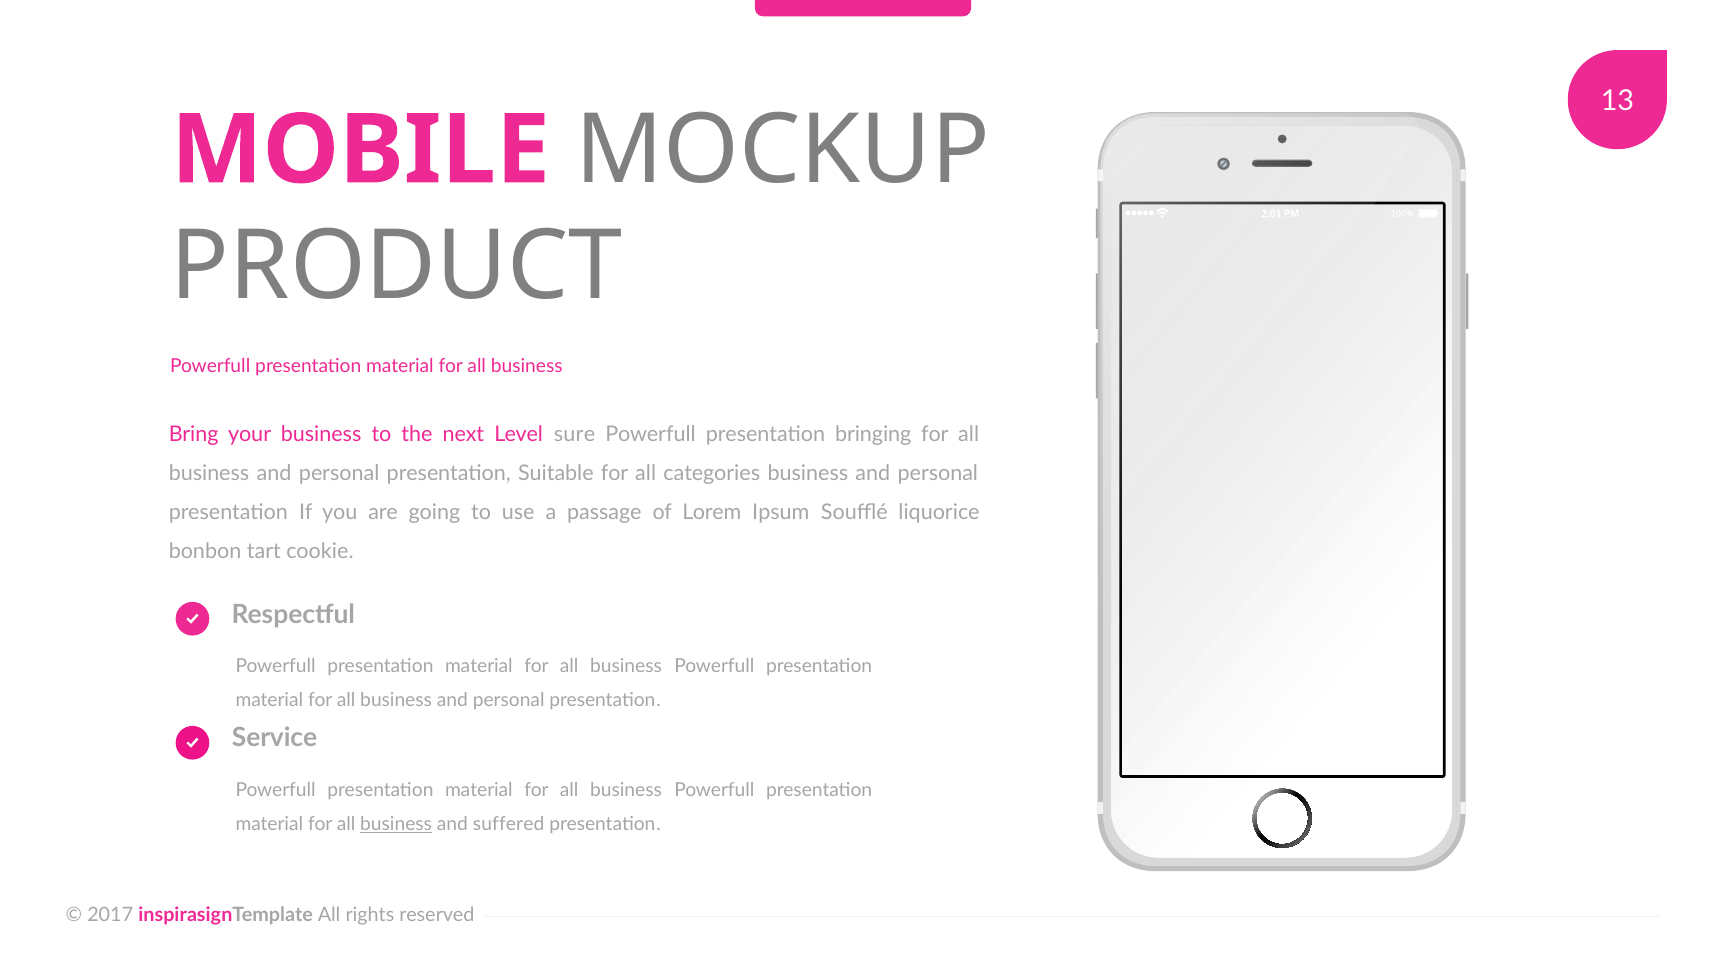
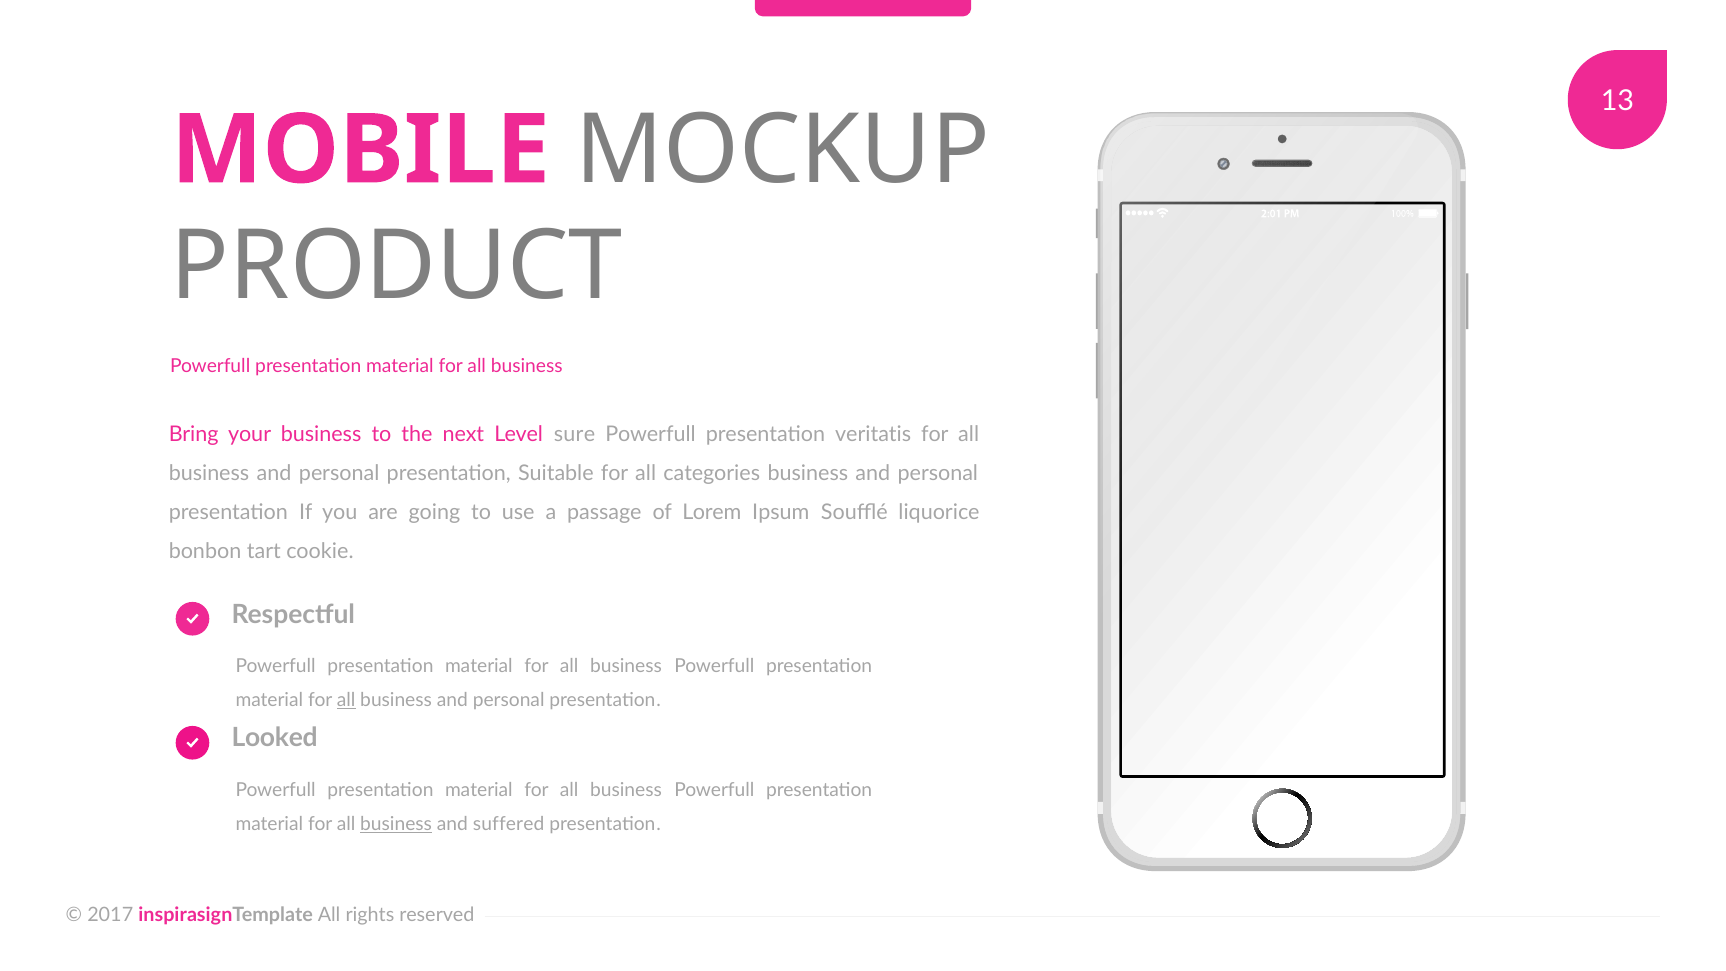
bringing: bringing -> veritatis (873, 434)
all underline: none -> present (346, 701)
Service: Service -> Looked (275, 738)
